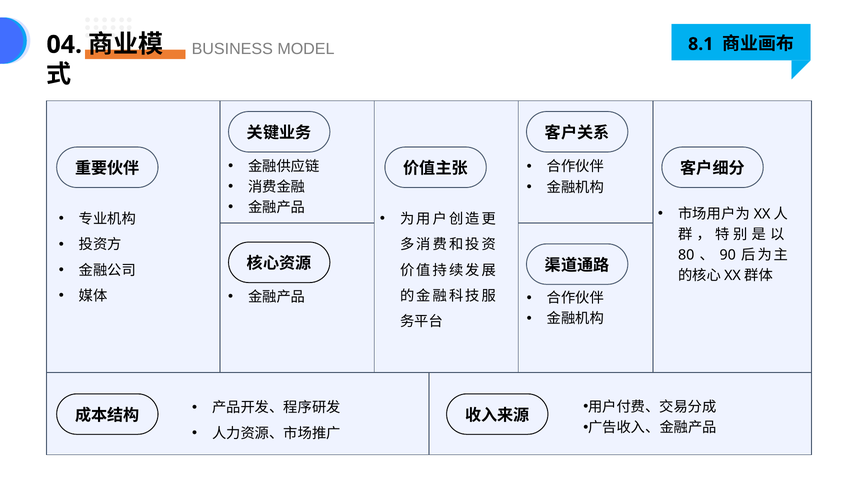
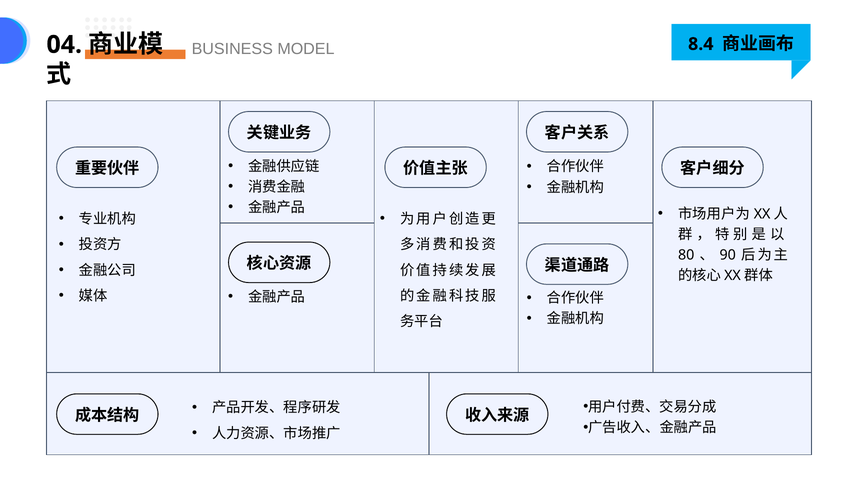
8.1: 8.1 -> 8.4 (701, 44)
